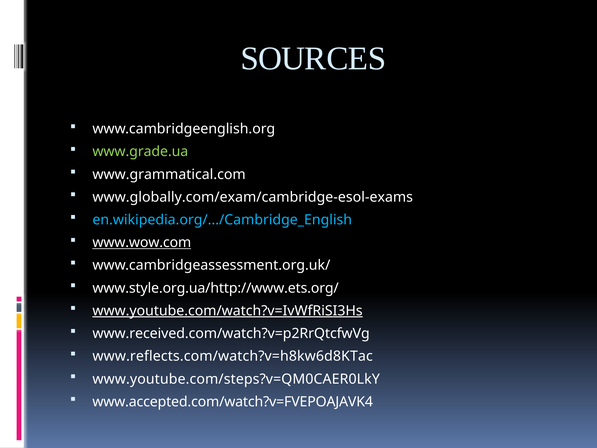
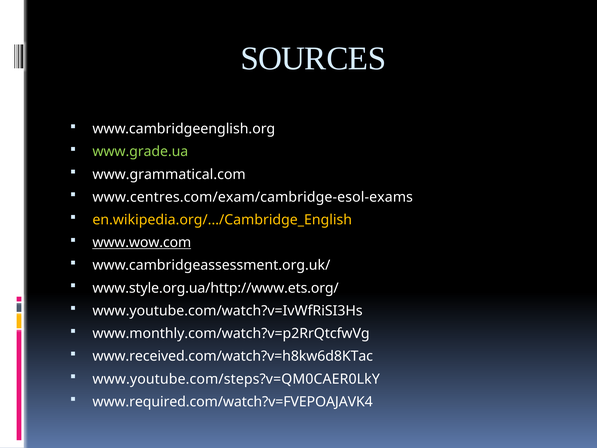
www.globally.com/exam/cambridge-esol-exams: www.globally.com/exam/cambridge-esol-exams -> www.centres.com/exam/cambridge-esol-exams (253, 197)
en.wikipedia.org/.../Cambridge_English colour: light blue -> yellow (222, 220)
www.youtube.com/watch?v=IvWfRiSI3Hs underline: present -> none (228, 311)
www.received.com/watch?v=p2RrQtcfwVg: www.received.com/watch?v=p2RrQtcfwVg -> www.monthly.com/watch?v=p2RrQtcfwVg (231, 333)
www.reflects.com/watch?v=h8kw6d8KTac: www.reflects.com/watch?v=h8kw6d8KTac -> www.received.com/watch?v=h8kw6d8KTac (233, 356)
www.accepted.com/watch?v=FVEPOAJAVK4: www.accepted.com/watch?v=FVEPOAJAVK4 -> www.required.com/watch?v=FVEPOAJAVK4 (233, 402)
